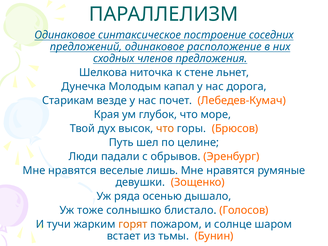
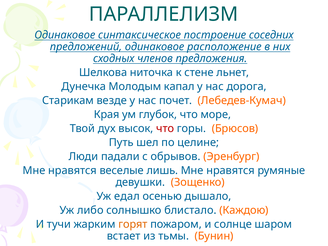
что colour: orange -> red (165, 128)
ряда: ряда -> едал (127, 196)
тоже: тоже -> либо (90, 210)
Голосов: Голосов -> Каждою (244, 210)
